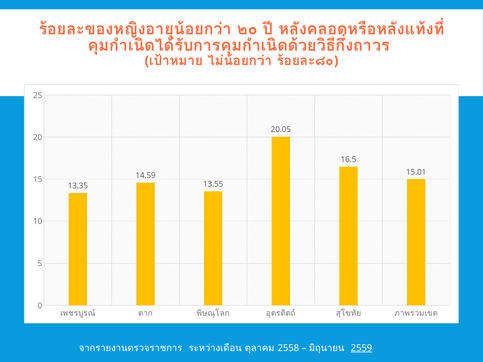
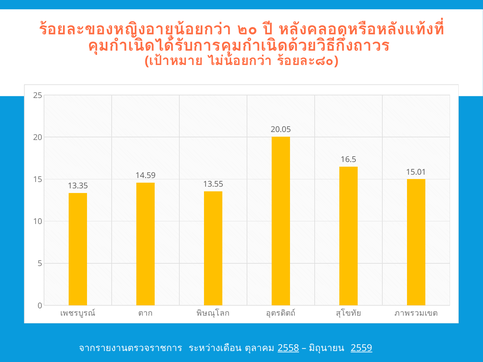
2558 underline: none -> present (288, 348)
